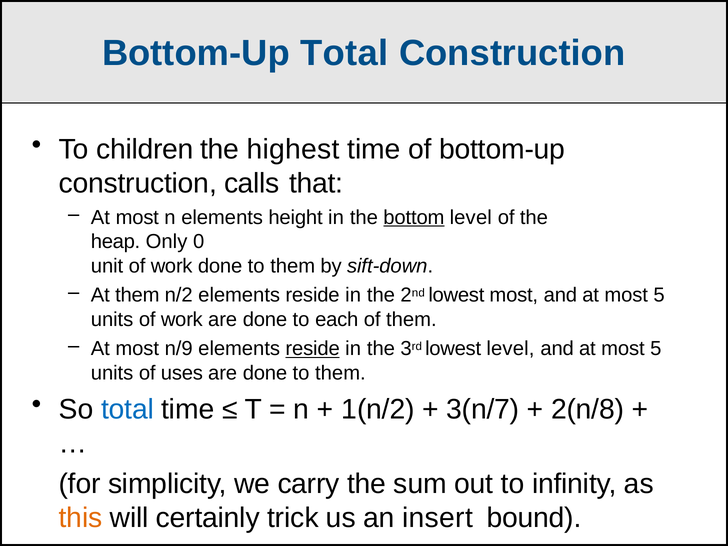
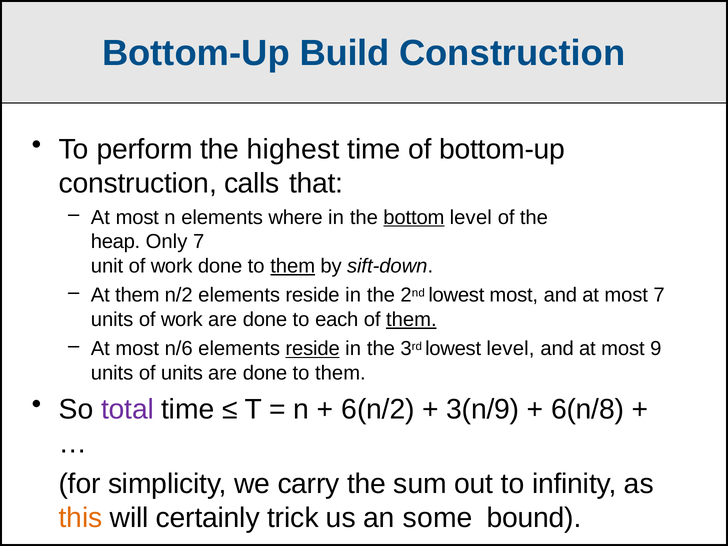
Bottom-Up Total: Total -> Build (345, 53)
children: children -> perform (145, 150)
height: height -> where (296, 217)
Only 0: 0 -> 7 (199, 242)
them underline: none -> present (293, 266)
5: 5 -> 7 (659, 295)
them underline: none -> present (411, 319)
n/9: n/9 -> n/6 (179, 349)
5: 5 -> 9 (656, 349)
of uses: uses -> units (182, 373)
total colour: blue -> purple (127, 409)
1(n/2: 1(n/2 -> 6(n/2 (378, 409)
3(n/7: 3(n/7 -> 3(n/9 (483, 409)
2(n/8: 2(n/8 -> 6(n/8 (588, 409)
insert: insert -> some (438, 518)
